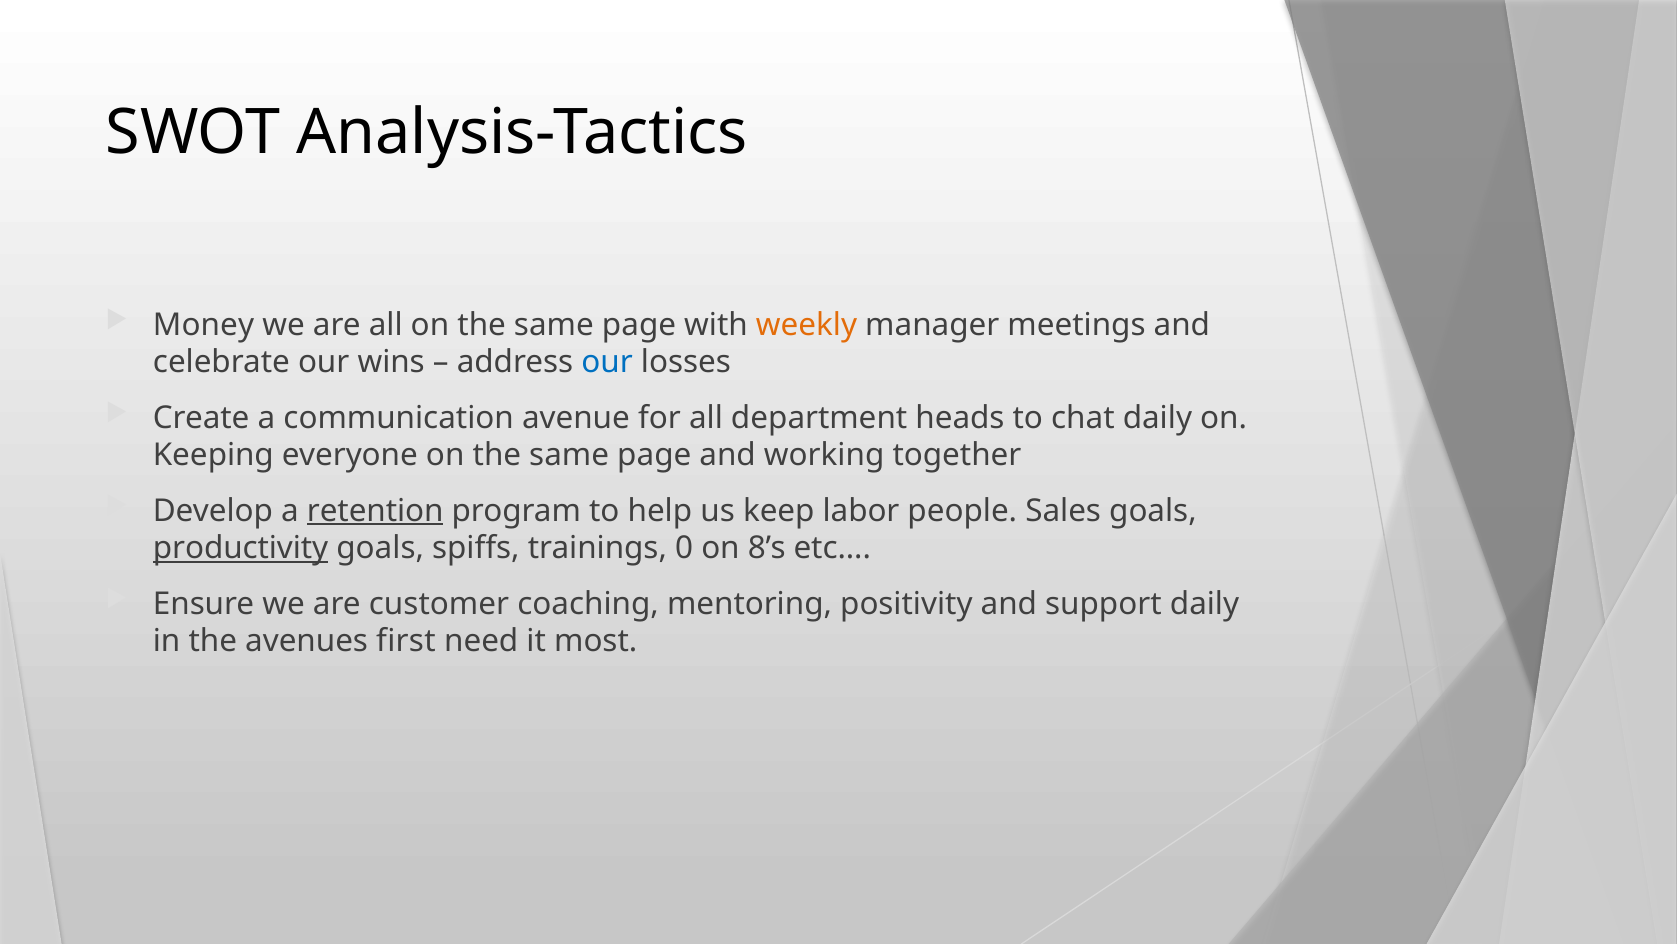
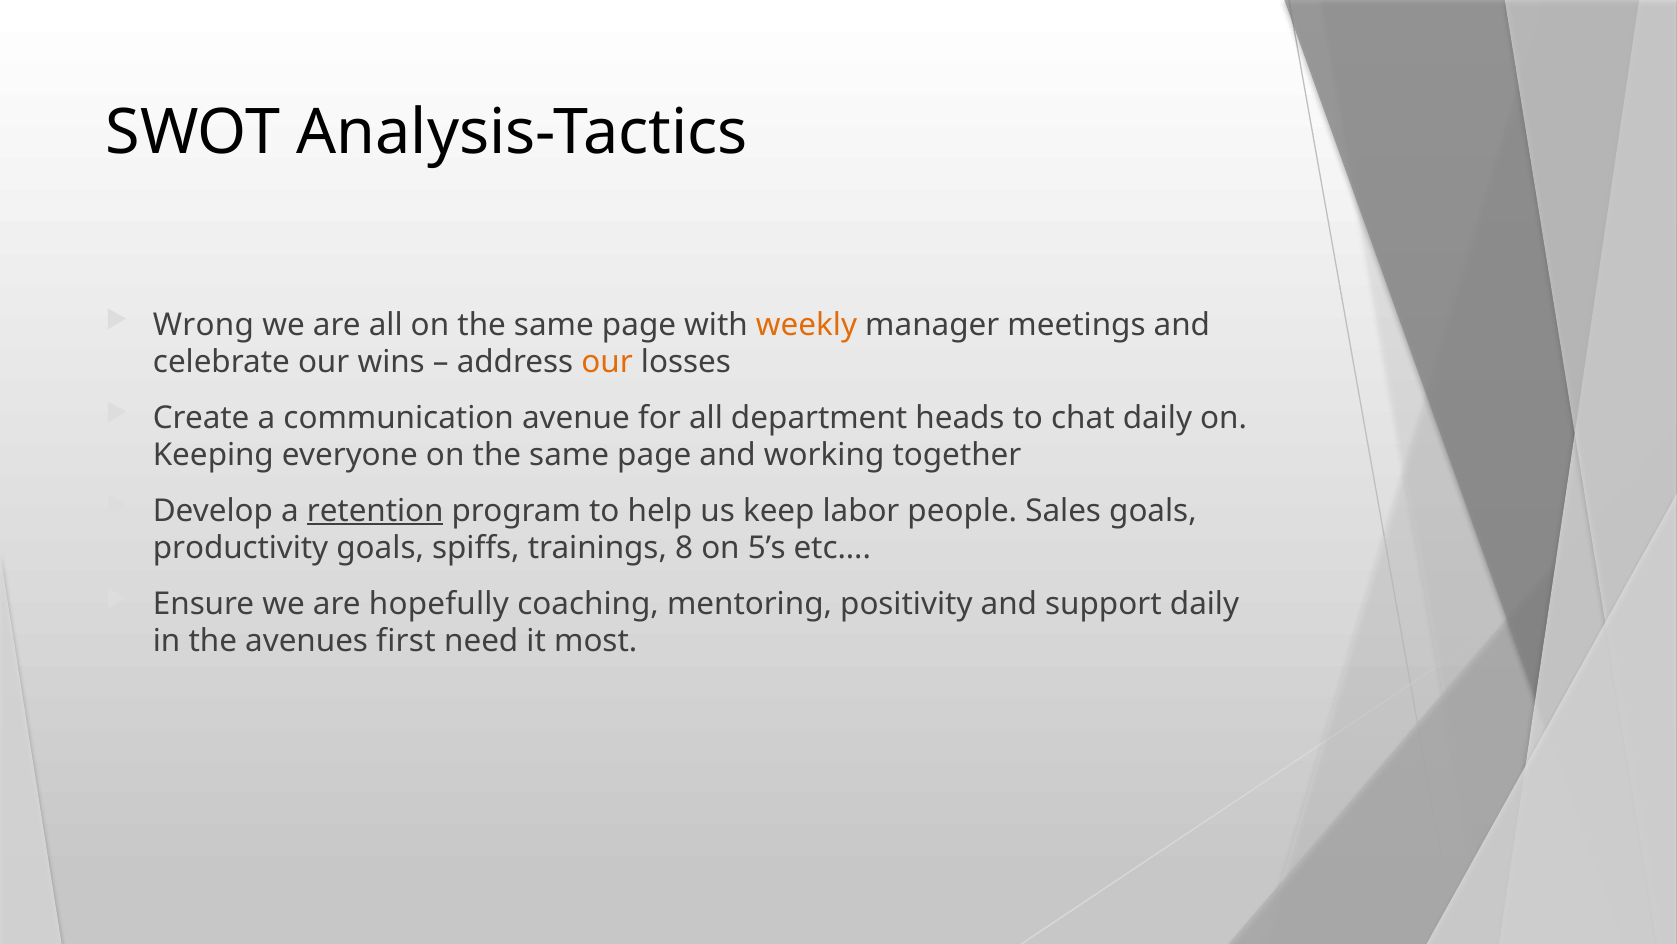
Money: Money -> Wrong (203, 325)
our colour: blue -> orange (607, 362)
productivity underline: present -> none (241, 548)
0: 0 -> 8 (684, 548)
8’s: 8’s -> 5’s (767, 548)
customer: customer -> hopefully (439, 603)
